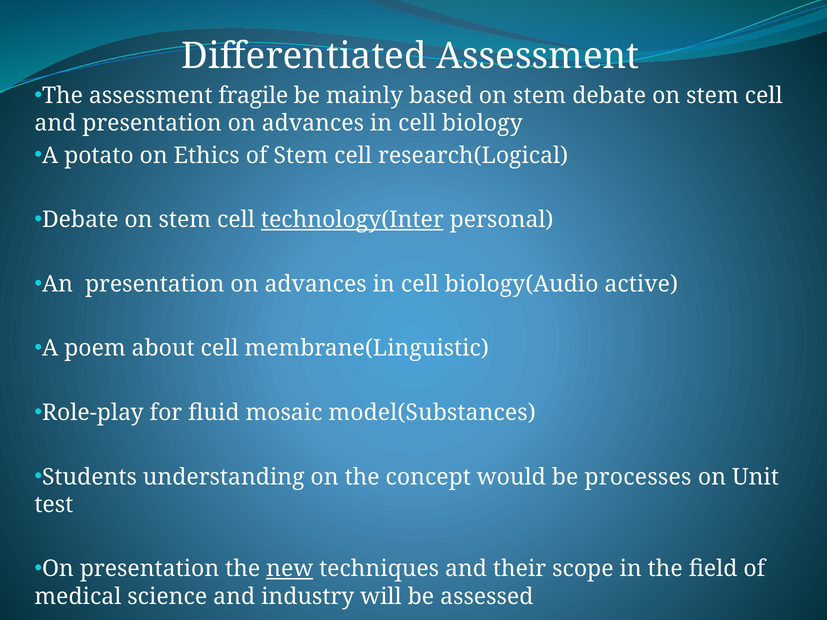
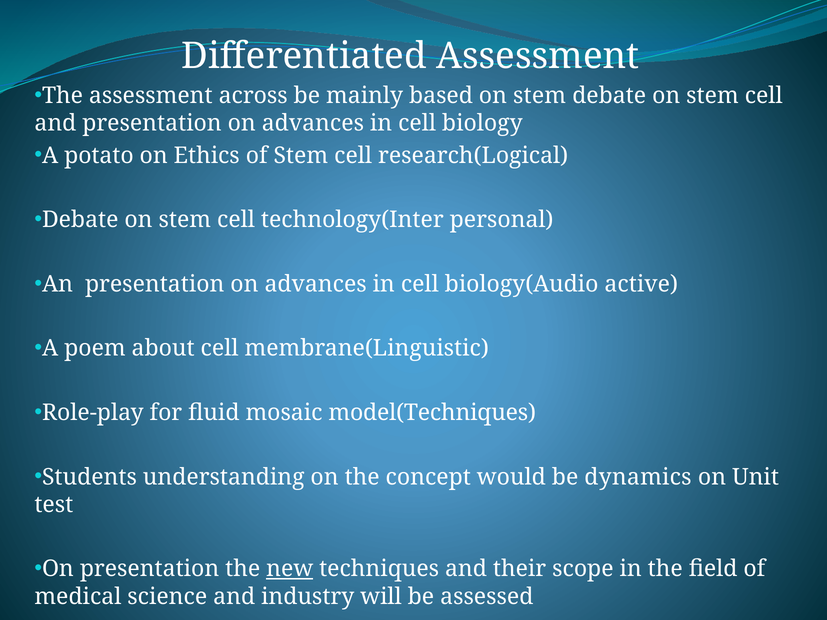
fragile: fragile -> across (253, 96)
technology(Inter underline: present -> none (352, 220)
model(Substances: model(Substances -> model(Techniques (432, 413)
processes: processes -> dynamics (638, 477)
